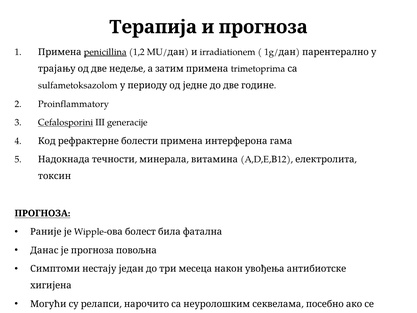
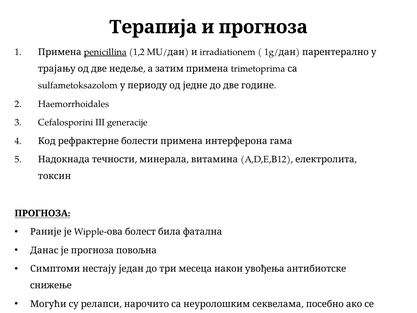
Proinflammatory: Proinflammatory -> Haemorrhoidales (74, 104)
Cefalosporini underline: present -> none (66, 122)
хигијена: хигијена -> снижење (51, 285)
